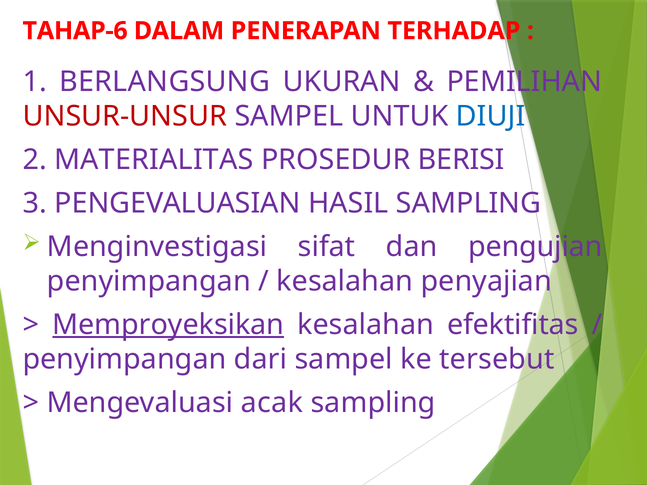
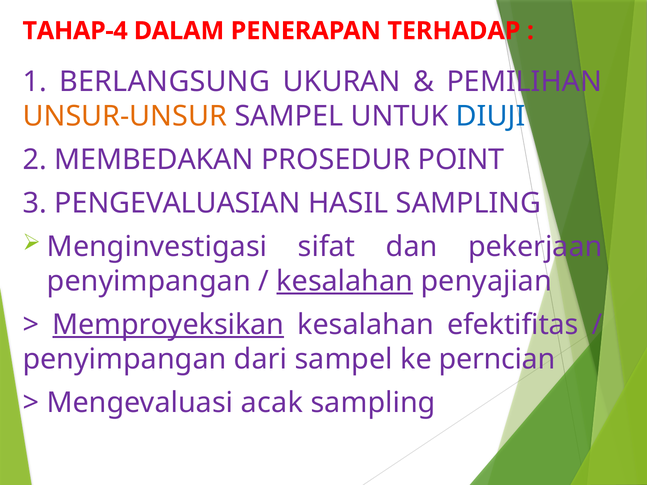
TAHAP-6: TAHAP-6 -> TAHAP-4 (75, 31)
UNSUR-UNSUR colour: red -> orange (125, 116)
MATERIALITAS: MATERIALITAS -> MEMBEDAKAN (154, 160)
BERISI: BERISI -> POINT (461, 160)
pengujian: pengujian -> pekerjaan (535, 247)
kesalahan underline: none -> present (345, 281)
tersebut: tersebut -> perncian (497, 359)
